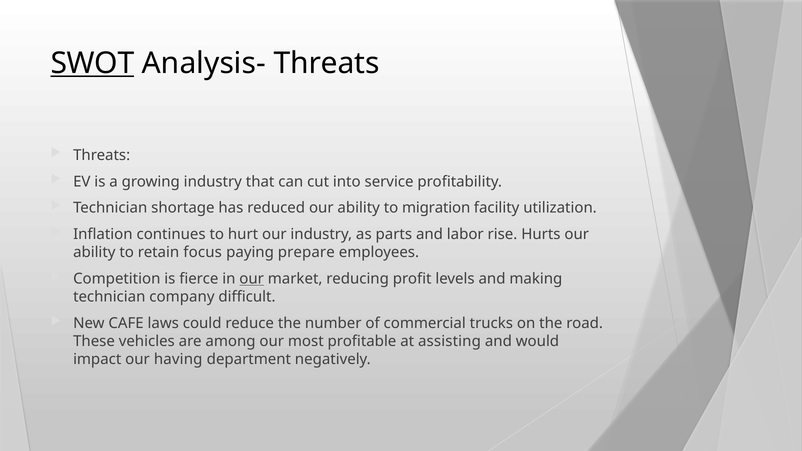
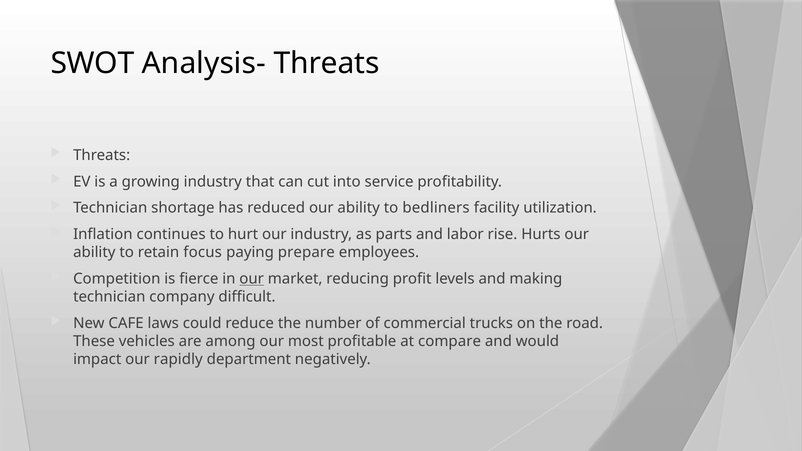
SWOT underline: present -> none (92, 63)
migration: migration -> bedliners (436, 208)
assisting: assisting -> compare (449, 341)
having: having -> rapidly (178, 359)
